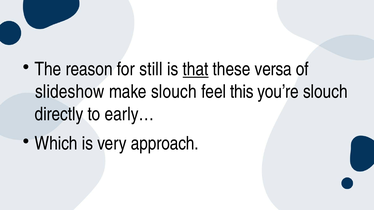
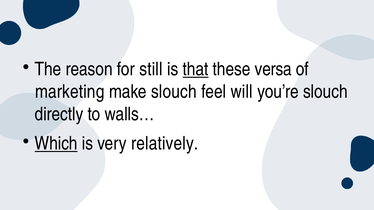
slideshow: slideshow -> marketing (70, 92)
this: this -> will (242, 92)
early…: early… -> walls… (129, 114)
Which underline: none -> present (56, 144)
approach: approach -> relatively (165, 144)
